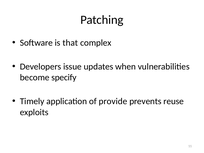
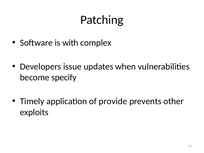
that: that -> with (70, 43)
reuse: reuse -> other (174, 101)
